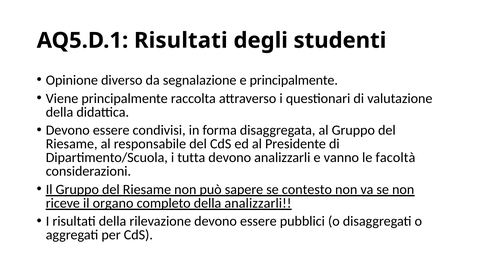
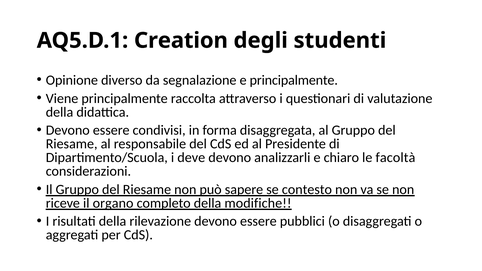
AQ5.D.1 Risultati: Risultati -> Creation (181, 40)
tutta: tutta -> deve (191, 158)
vanno: vanno -> chiaro (341, 158)
della analizzarli: analizzarli -> modifiche (258, 203)
